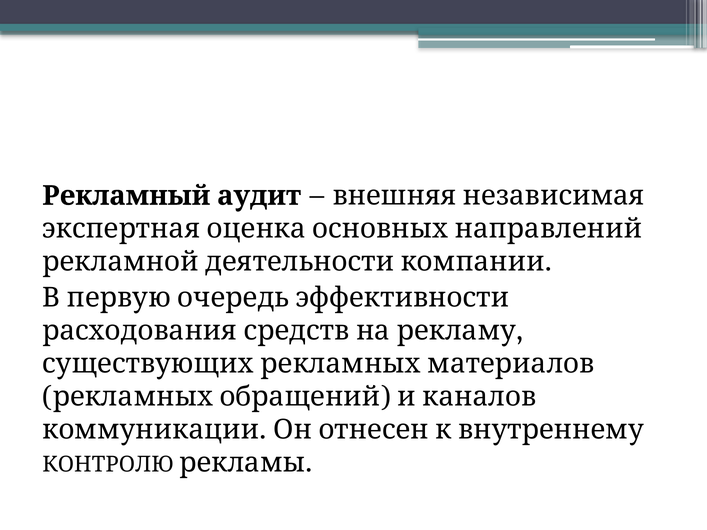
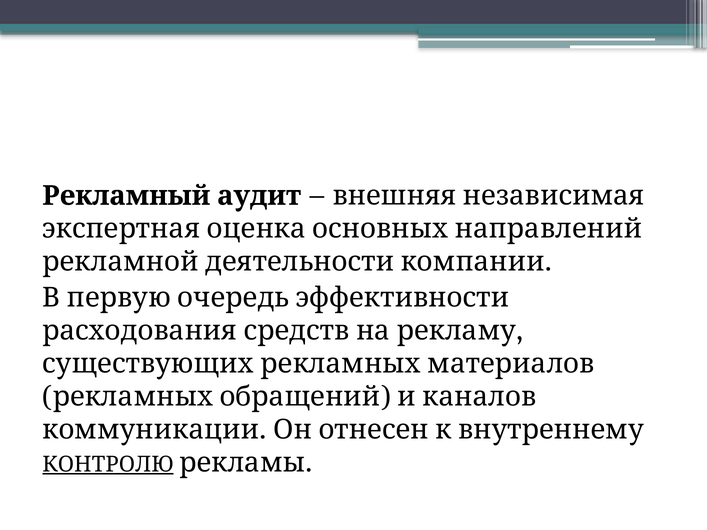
КОНТРОЛЮ underline: none -> present (108, 465)
